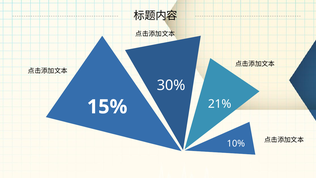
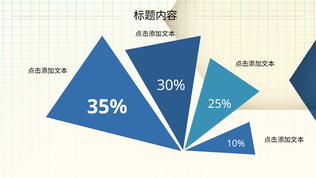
21%: 21% -> 25% (220, 104)
15%: 15% -> 35% (107, 107)
